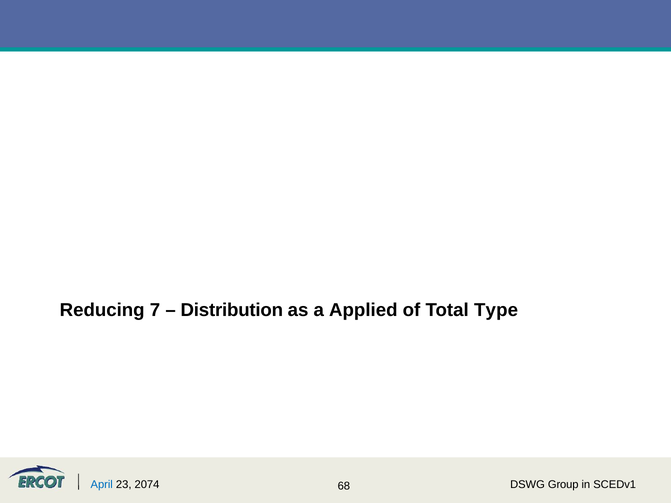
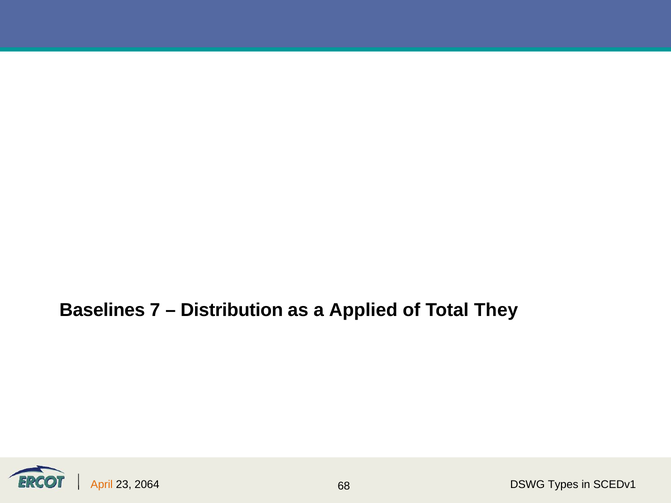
Reducing: Reducing -> Baselines (102, 310)
Type: Type -> They (496, 310)
April colour: blue -> orange (102, 485)
2074: 2074 -> 2064 (147, 485)
Group: Group -> Types (563, 485)
